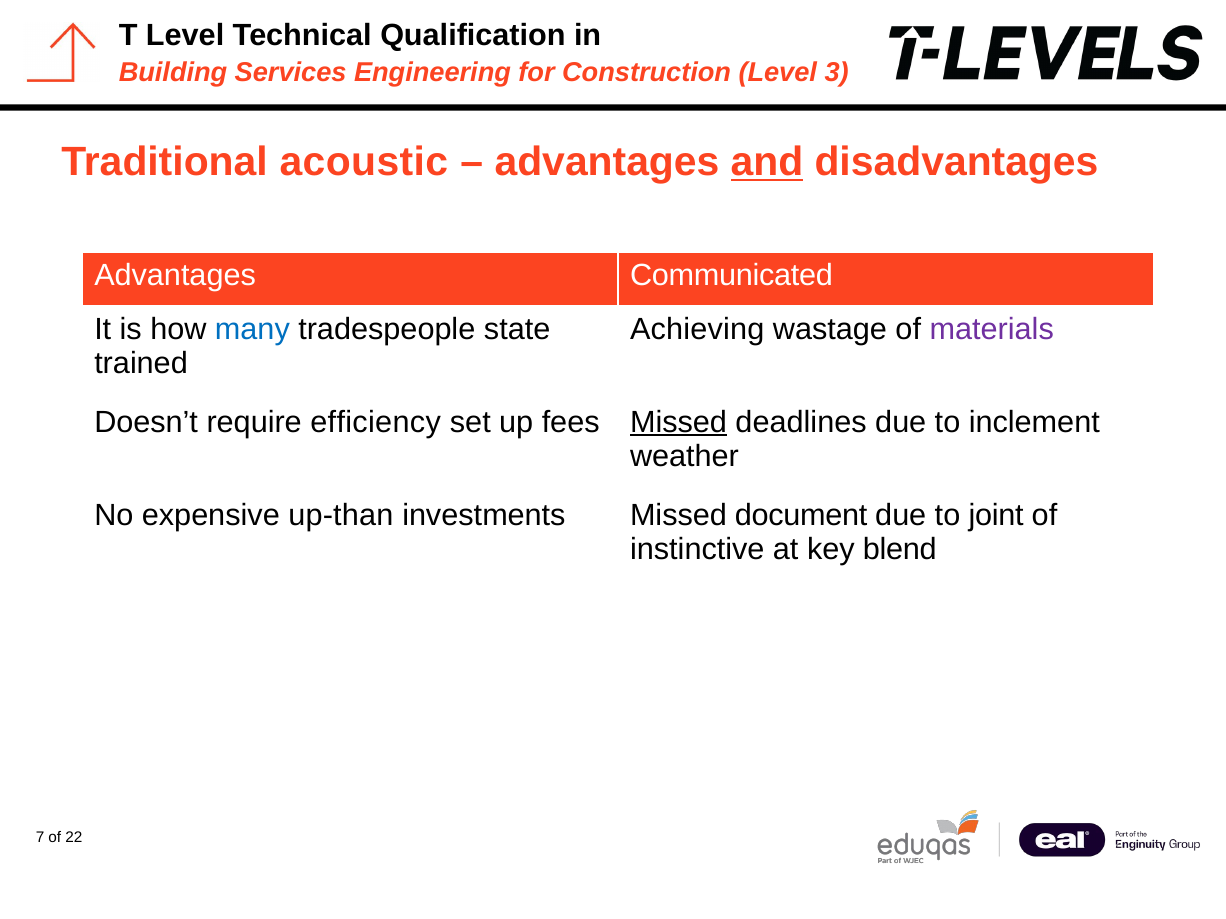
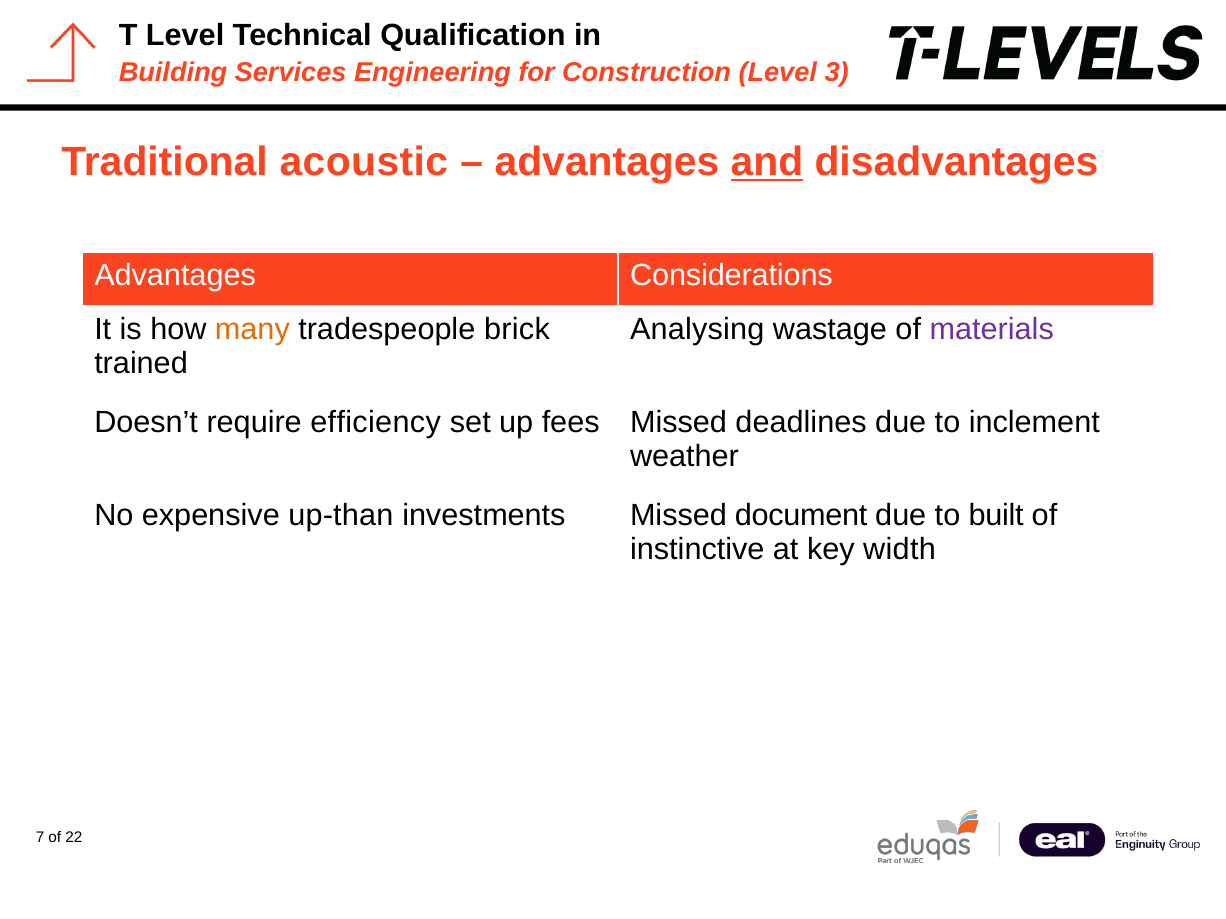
Communicated: Communicated -> Considerations (731, 276)
many colour: blue -> orange (252, 330)
state: state -> brick (517, 330)
Achieving: Achieving -> Analysing (697, 330)
Missed underline: present -> none (679, 422)
joint: joint -> built (996, 515)
blend: blend -> width (900, 550)
